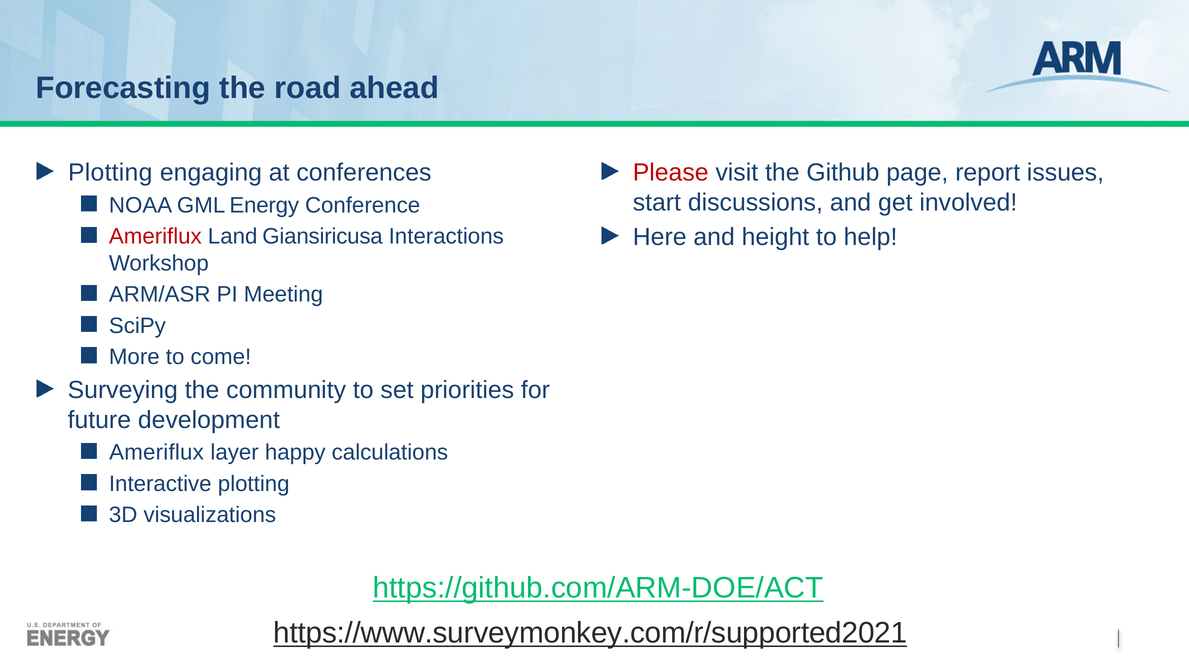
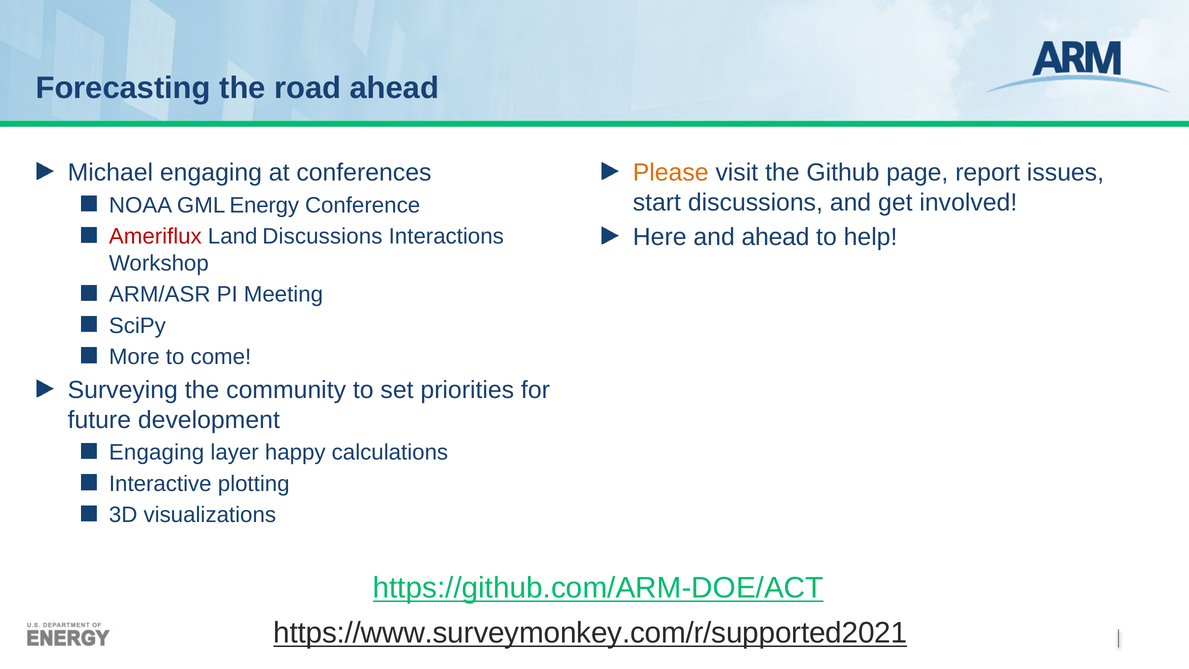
Plotting: Plotting -> Michael (110, 173)
Please colour: red -> orange (671, 173)
and height: height -> ahead (776, 237)
Land Giansiricusa: Giansiricusa -> Discussions (322, 236)
Ameriflux: Ameriflux -> Engaging (157, 452)
